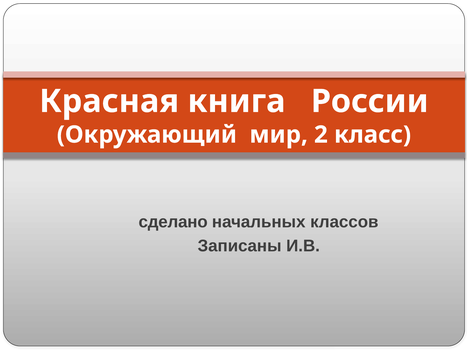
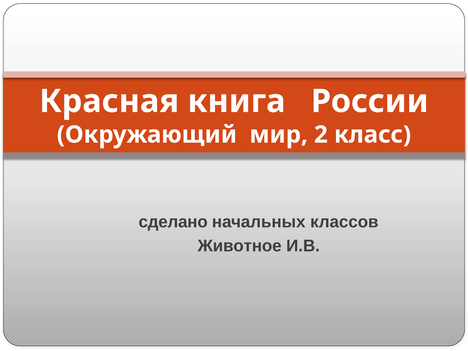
Записаны: Записаны -> Животное (240, 246)
